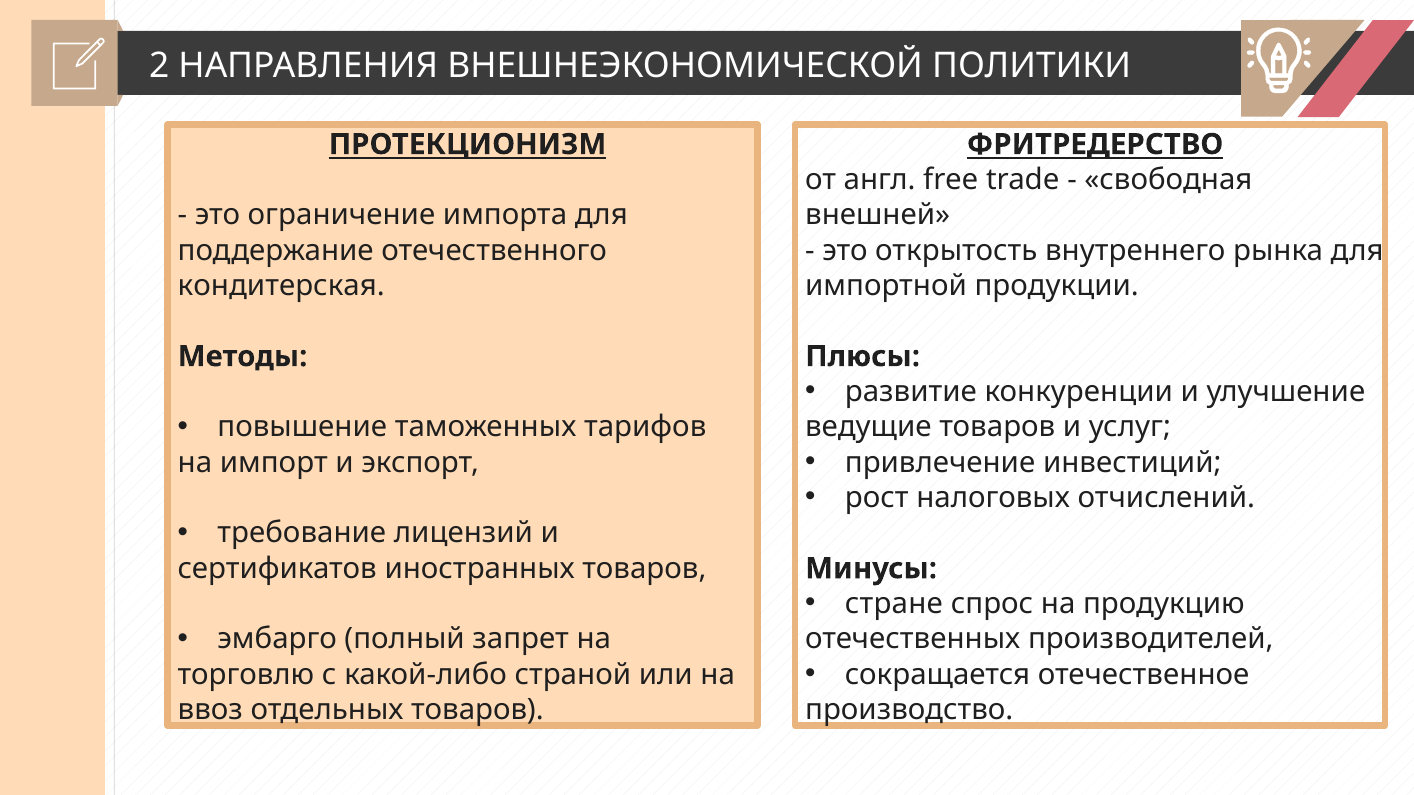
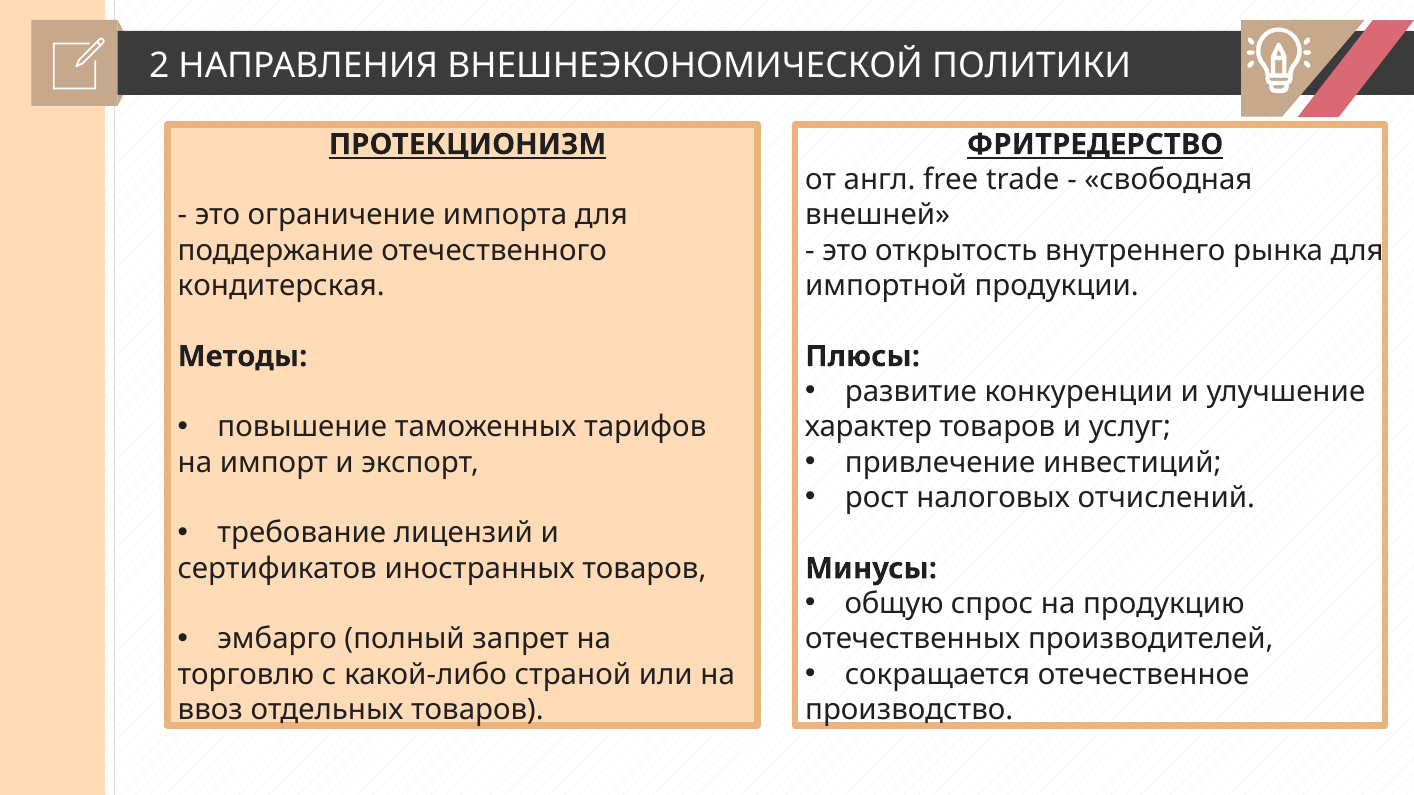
ведущие: ведущие -> характер (868, 427)
стране: стране -> общую (894, 604)
